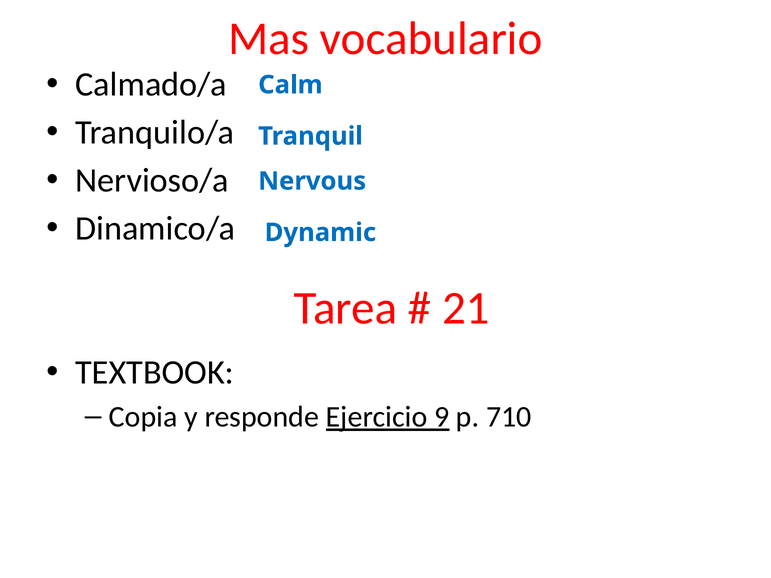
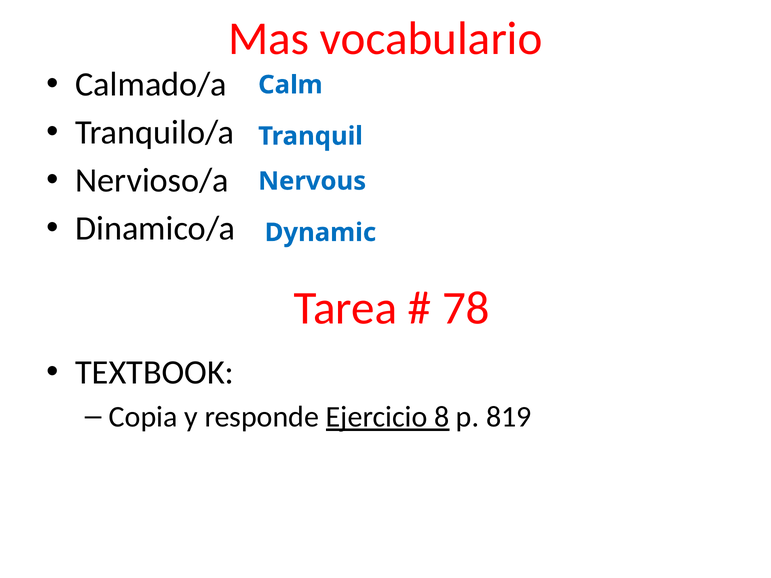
21: 21 -> 78 (466, 309)
9: 9 -> 8 (442, 417)
710: 710 -> 819 (509, 417)
